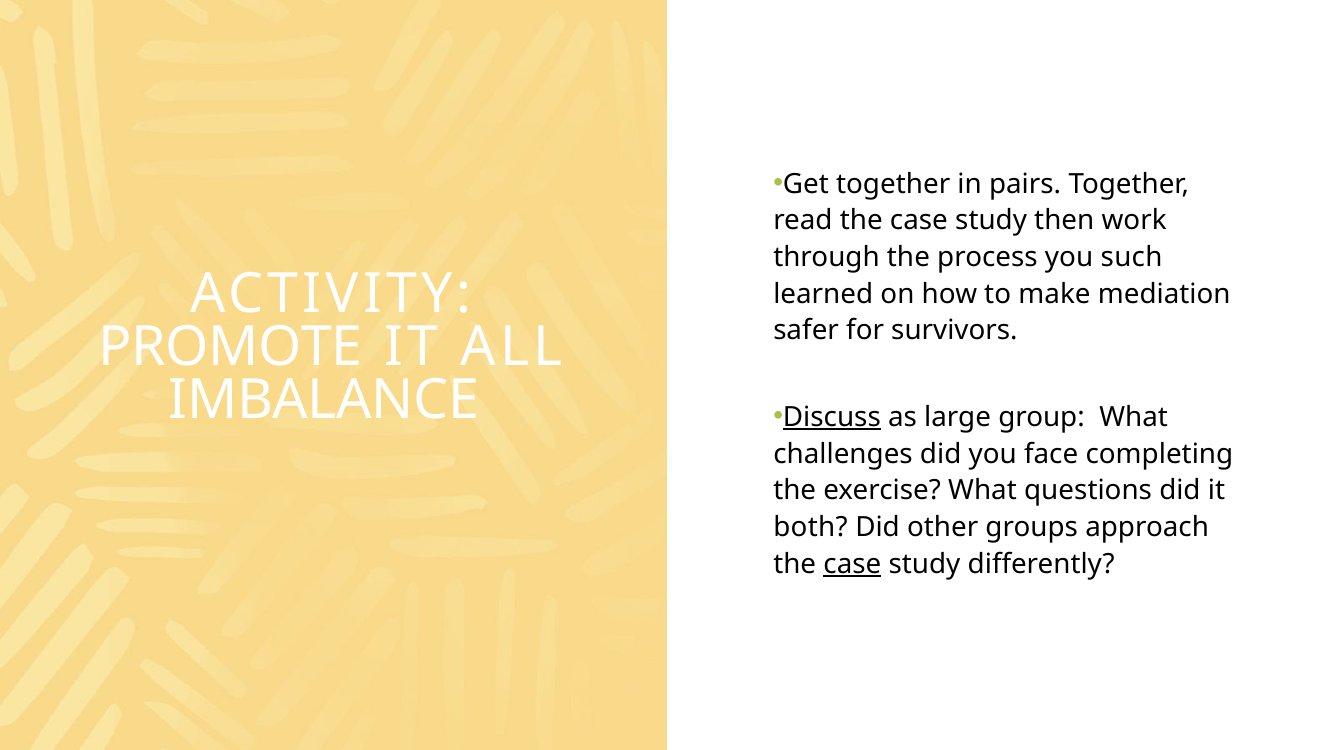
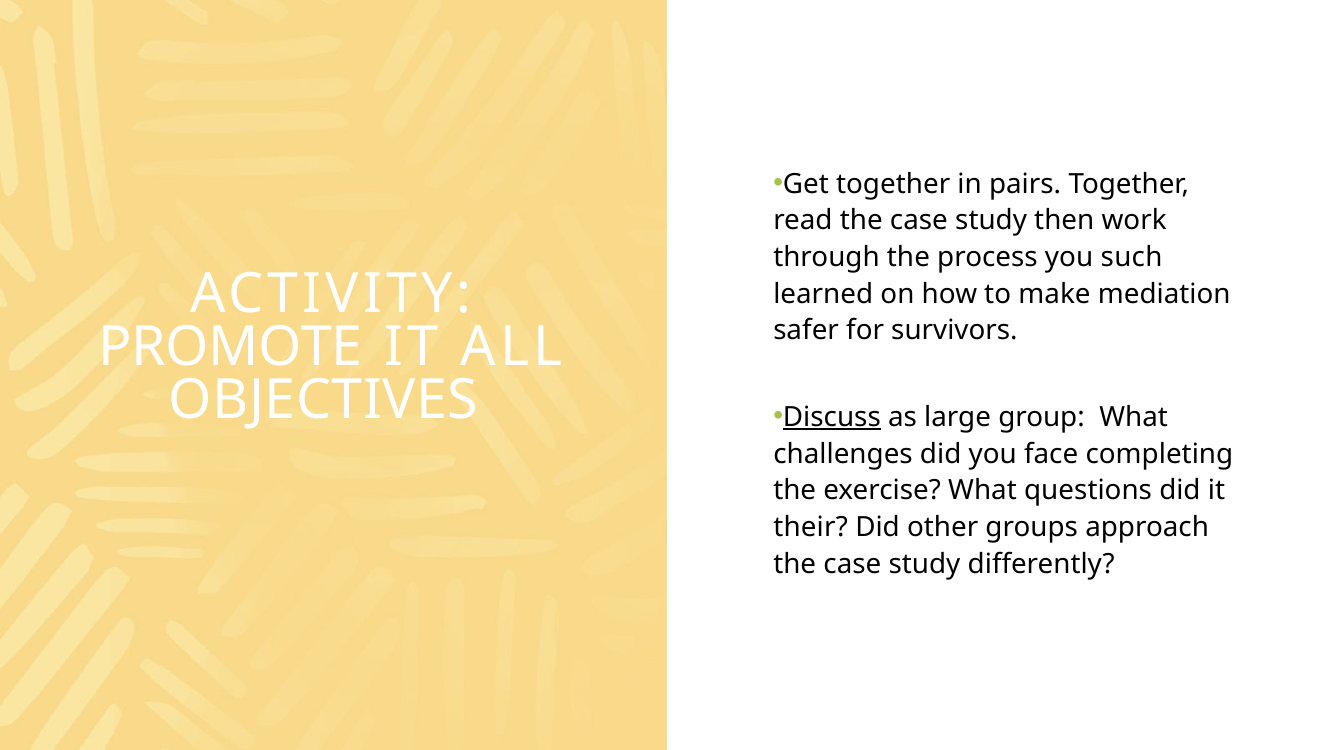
IMBALANCE: IMBALANCE -> OBJECTIVES (324, 400)
both: both -> their (811, 527)
case underline: present -> none (852, 564)
